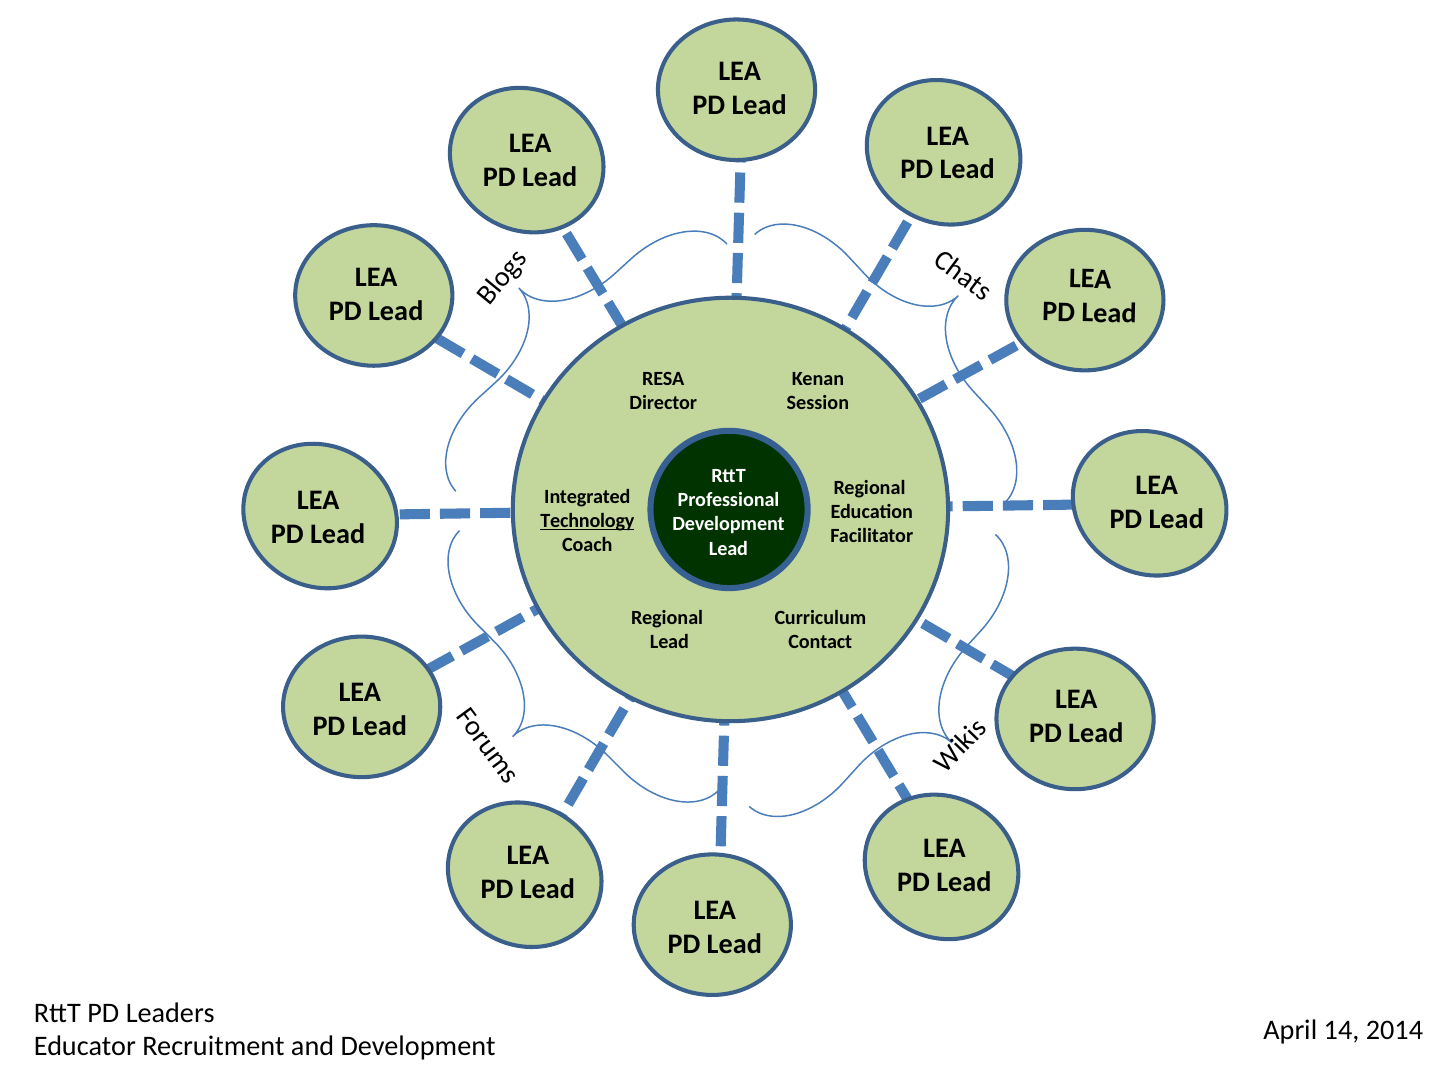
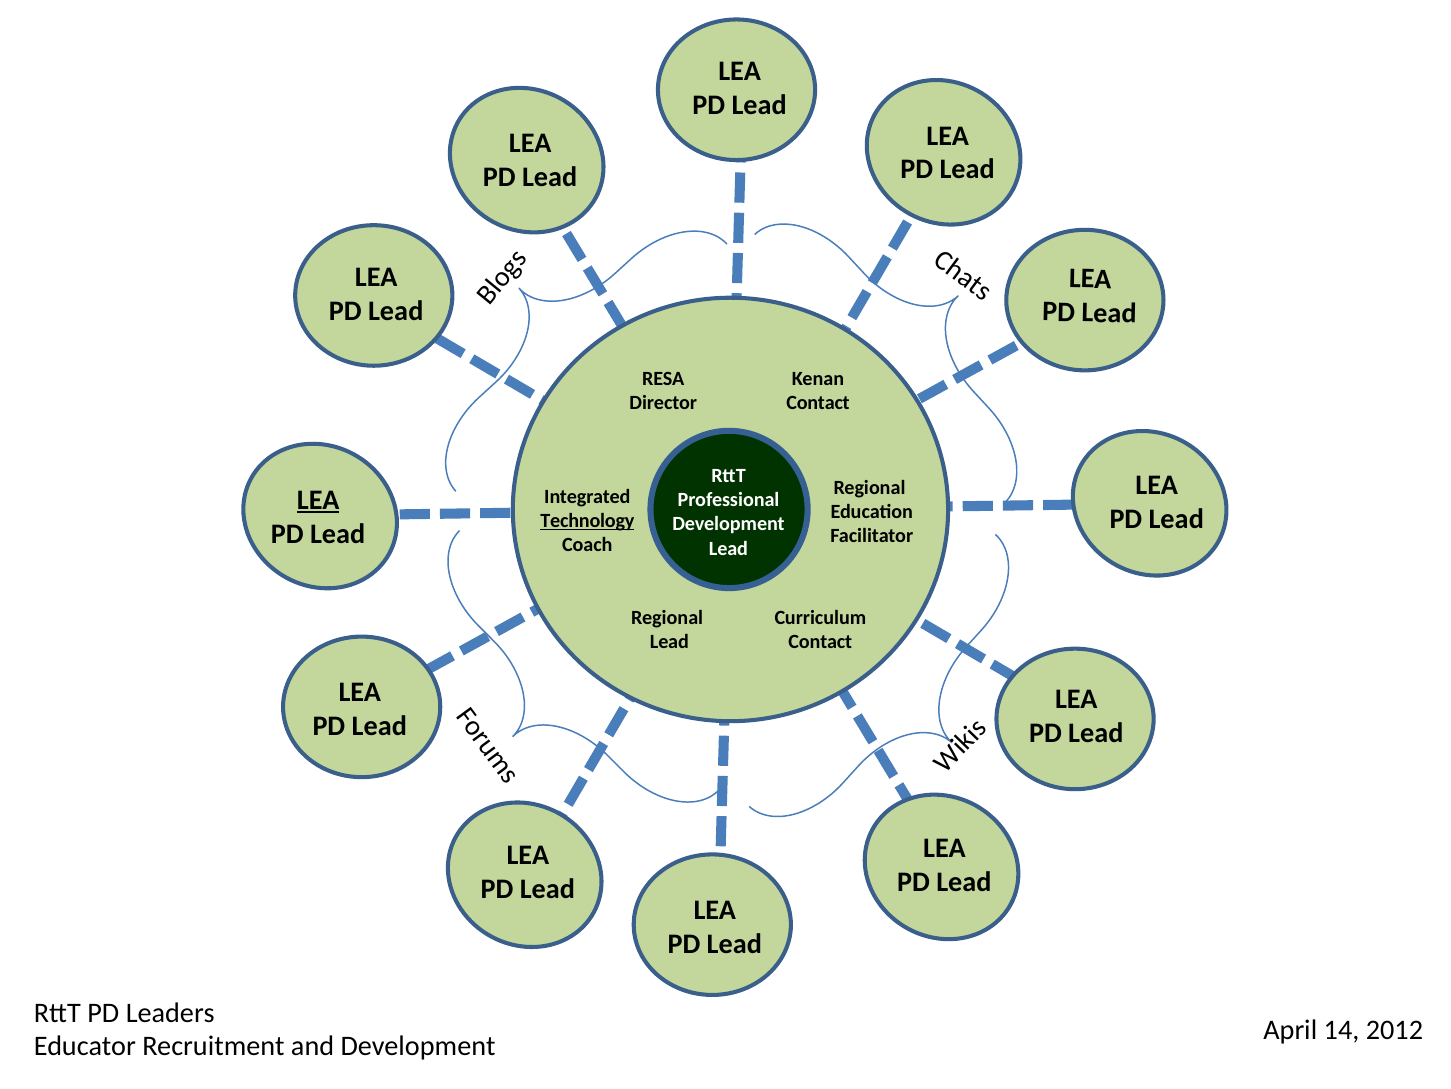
Session: Session -> Contact (818, 403)
LEA underline: none -> present (318, 500)
2014: 2014 -> 2012 (1394, 1029)
